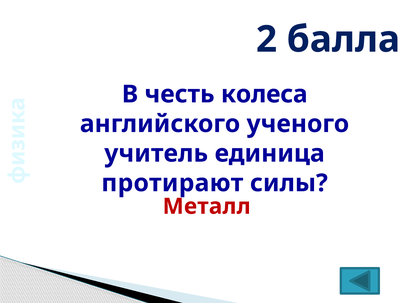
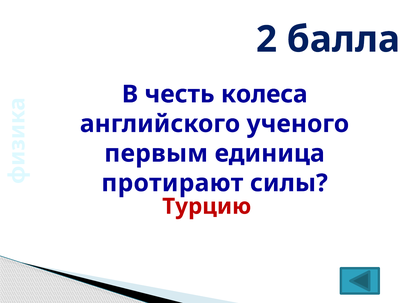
учитель: учитель -> первым (156, 153)
Металл: Металл -> Турцию (207, 206)
